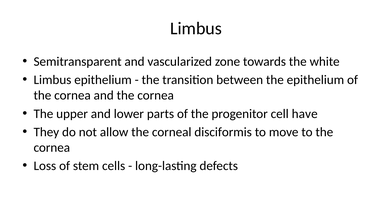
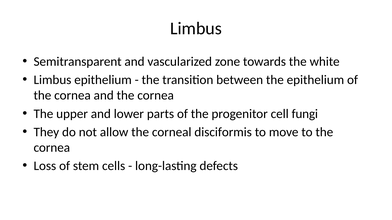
have: have -> fungi (305, 114)
